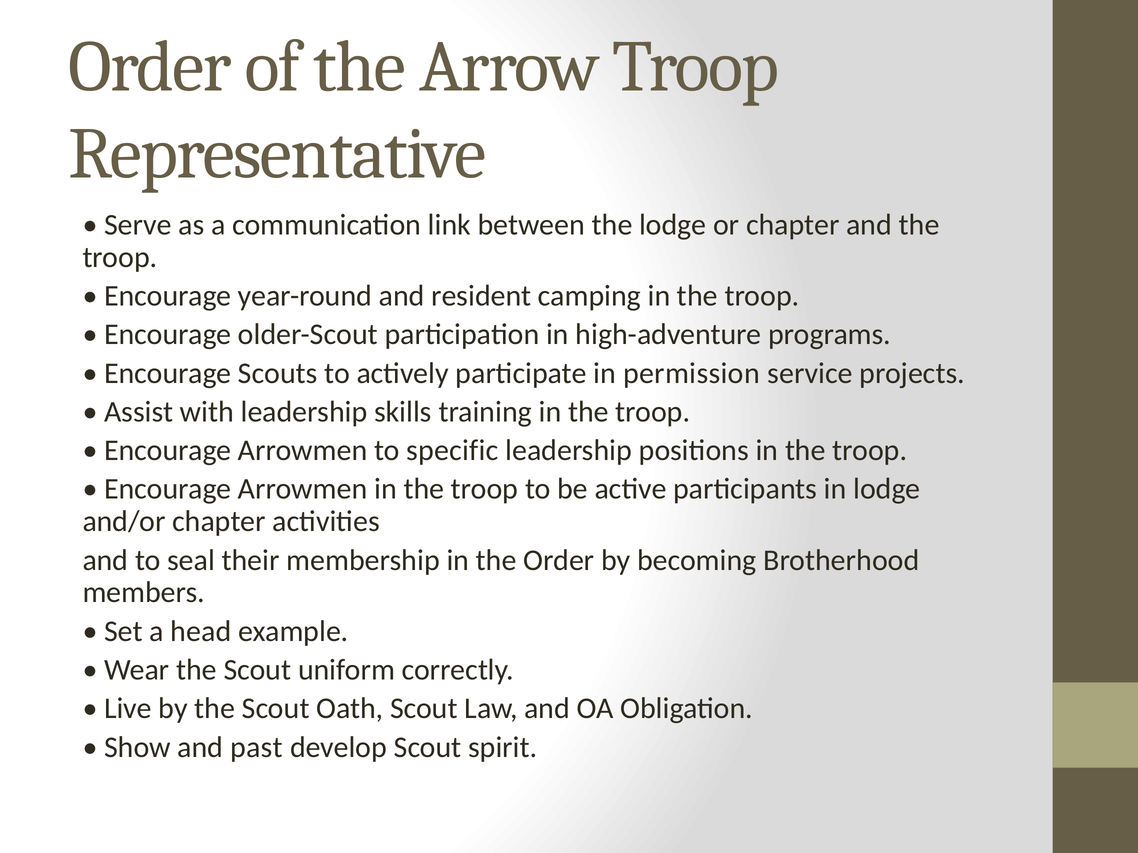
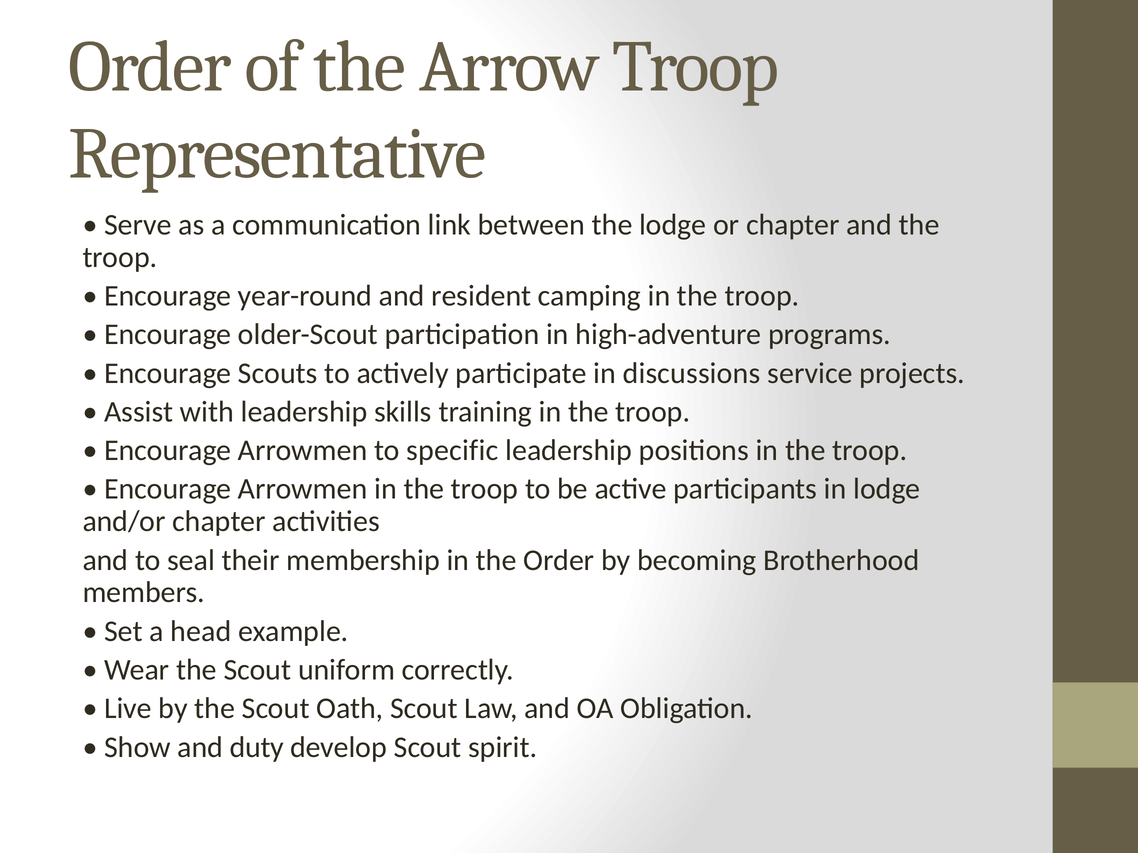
permission: permission -> discussions (692, 373)
past: past -> duty (257, 748)
